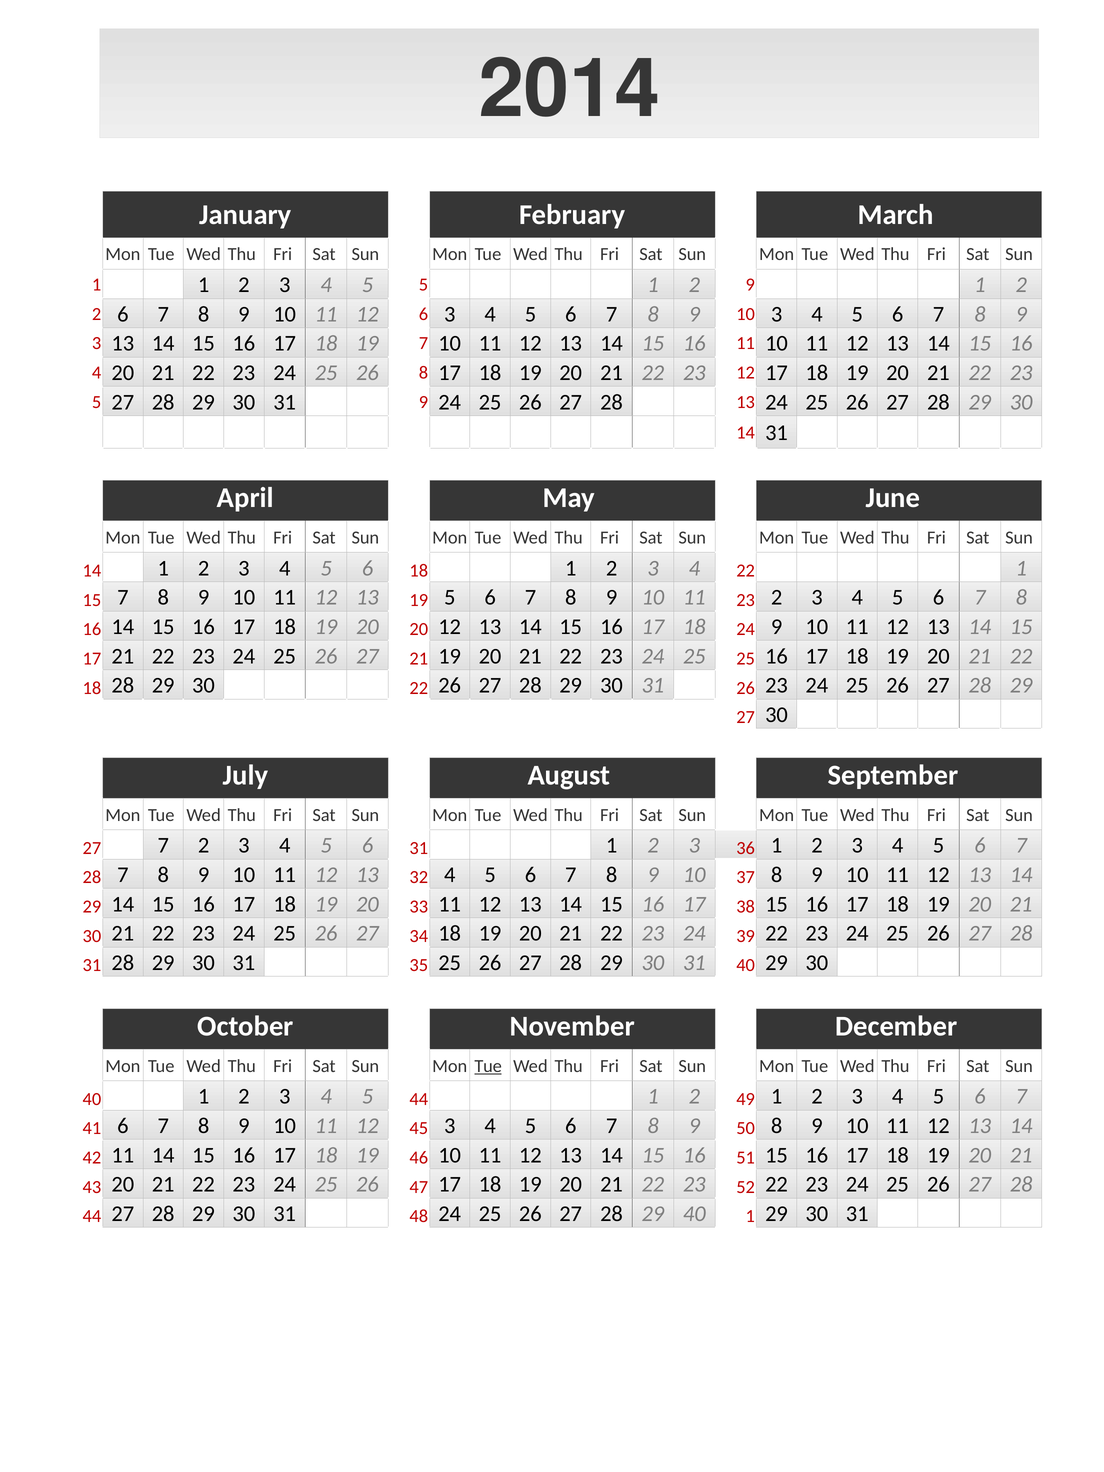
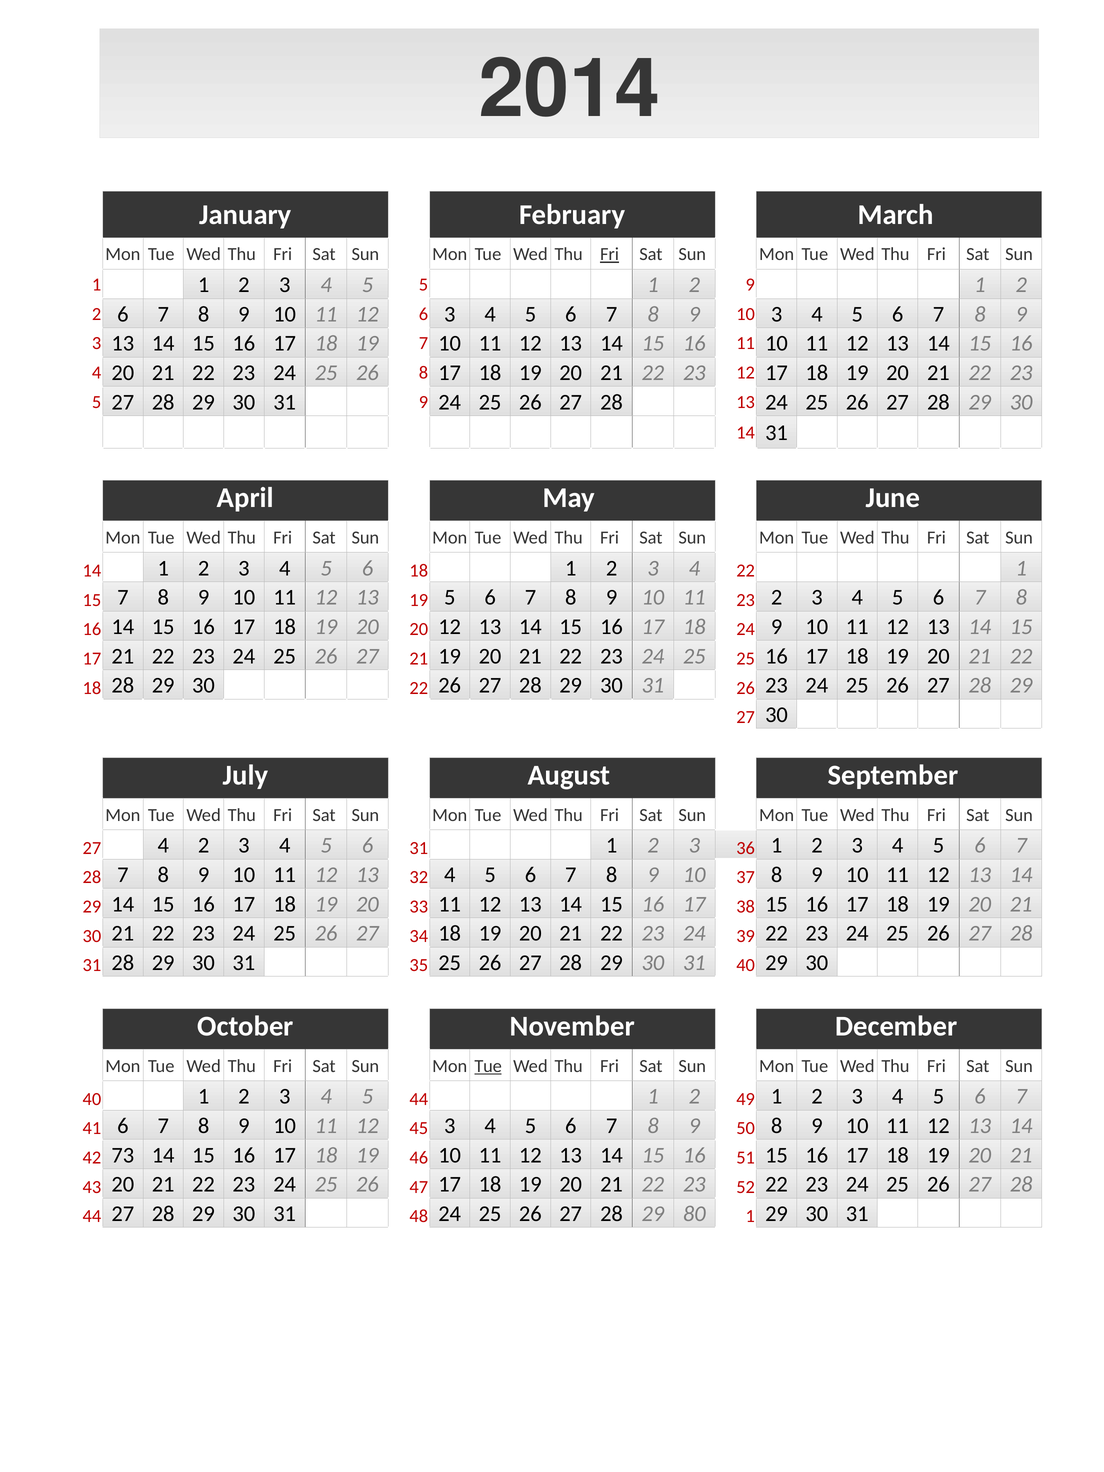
Fri underline: none -> present (610, 254)
27 7: 7 -> 4 (163, 846)
42 11: 11 -> 73 (123, 1155)
29 40: 40 -> 80 (694, 1214)
